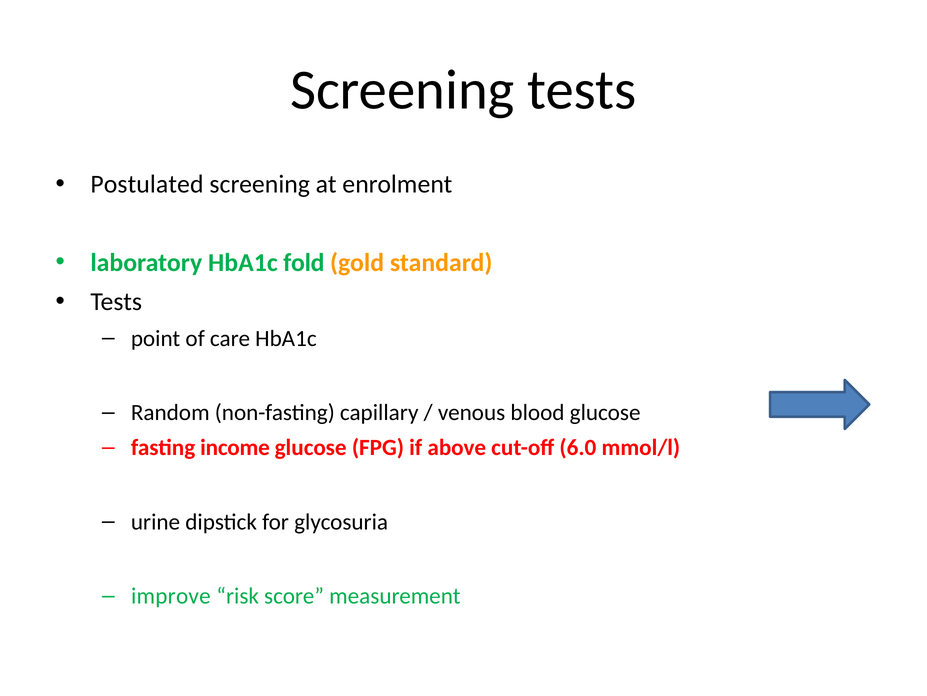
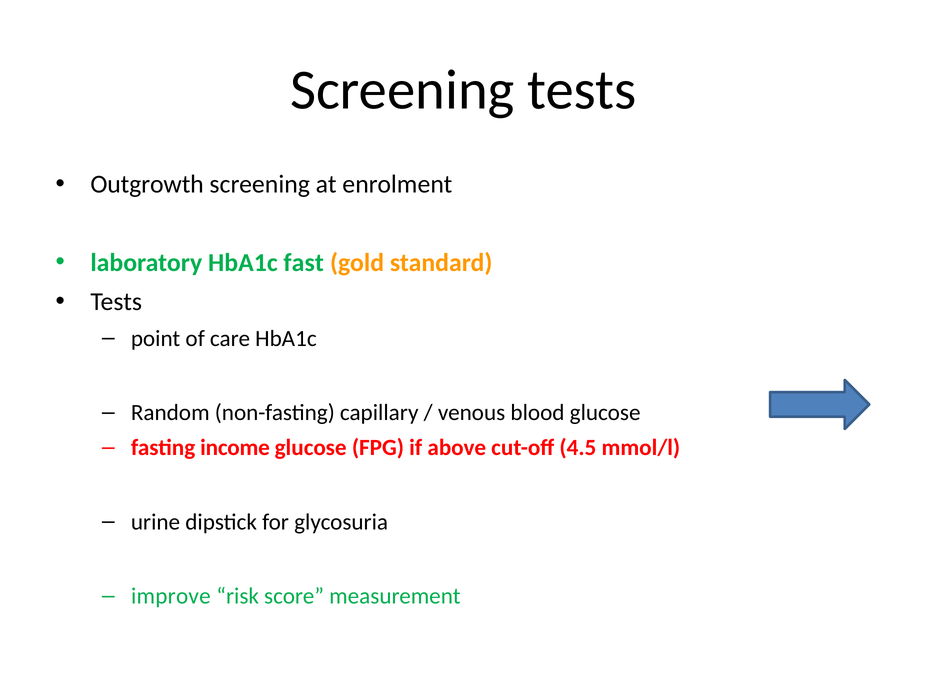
Postulated: Postulated -> Outgrowth (147, 184)
fold: fold -> fast (304, 262)
6.0: 6.0 -> 4.5 (578, 447)
